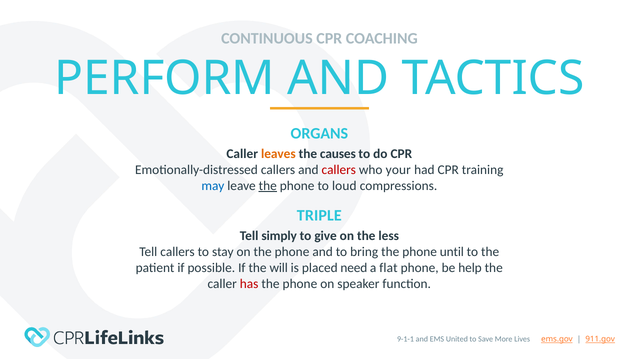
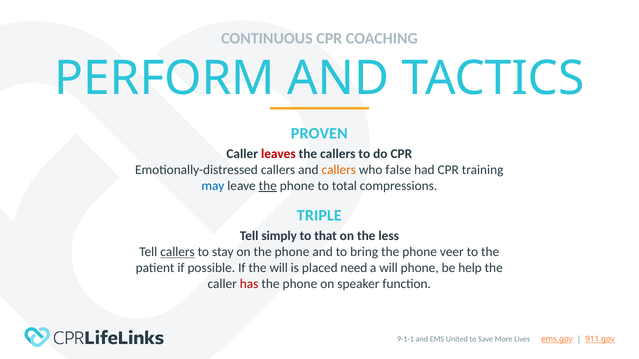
ORGANS: ORGANS -> PROVEN (319, 134)
leaves colour: orange -> red (278, 154)
the causes: causes -> callers (338, 154)
callers colour: red -> orange (339, 170)
your: your -> false (398, 170)
loud: loud -> total (344, 186)
give: give -> that (326, 236)
callers underline: none -> present (178, 252)
until: until -> veer (452, 252)
a flat: flat -> will (389, 268)
